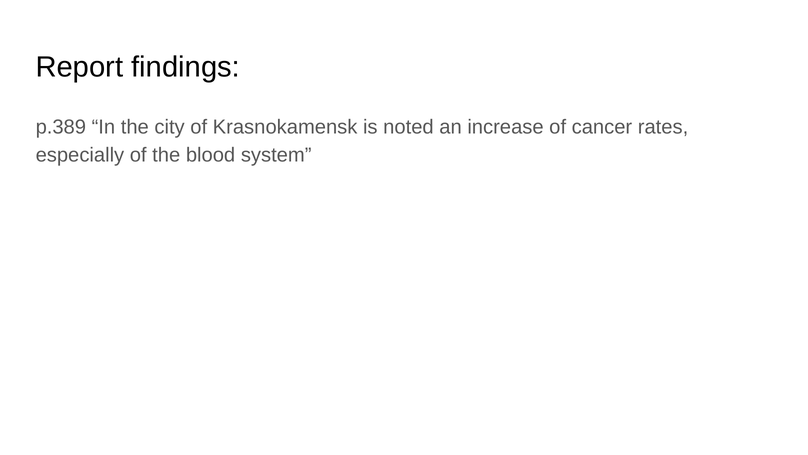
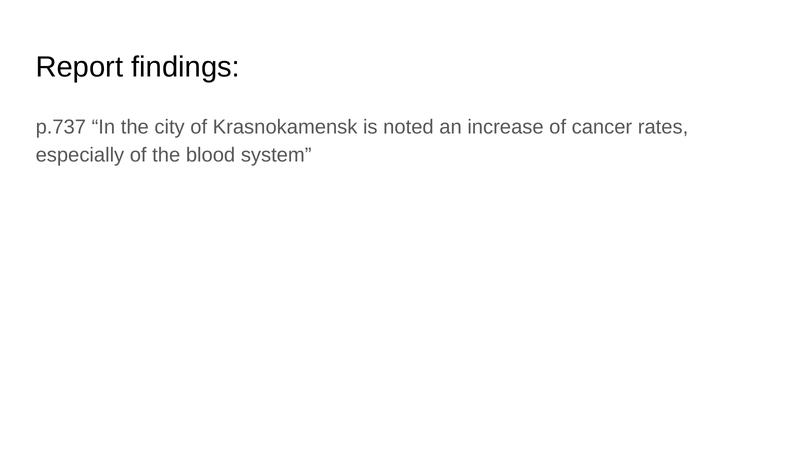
p.389: p.389 -> p.737 (61, 127)
